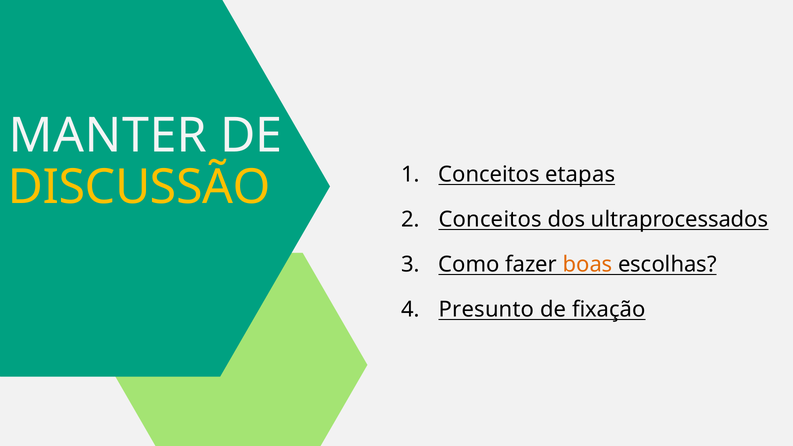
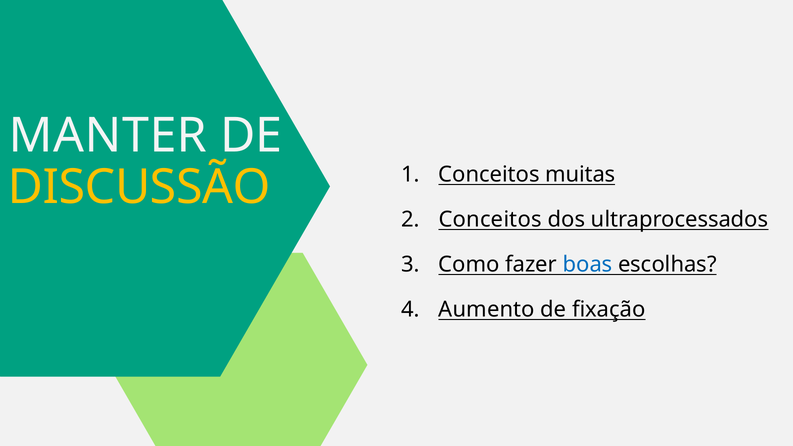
etapas: etapas -> muitas (580, 175)
boas colour: orange -> blue (588, 265)
Presunto: Presunto -> Aumento (487, 310)
